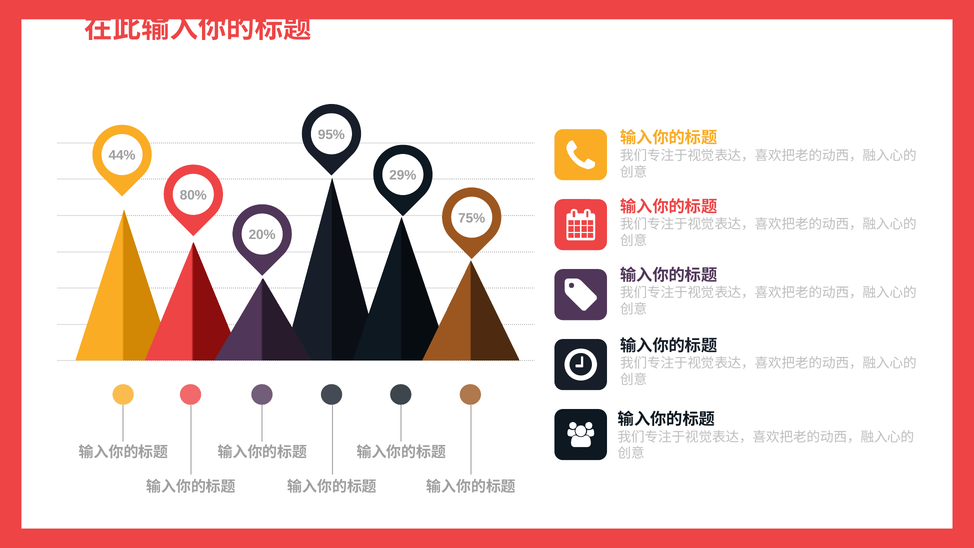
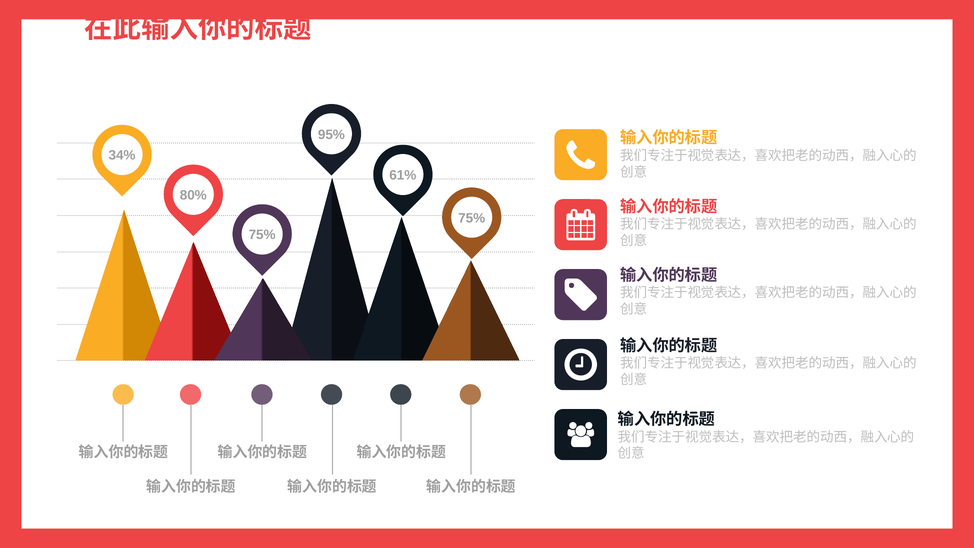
44%: 44% -> 34% (122, 155)
29%: 29% -> 61% (403, 175)
20%: 20% -> 75% (262, 235)
